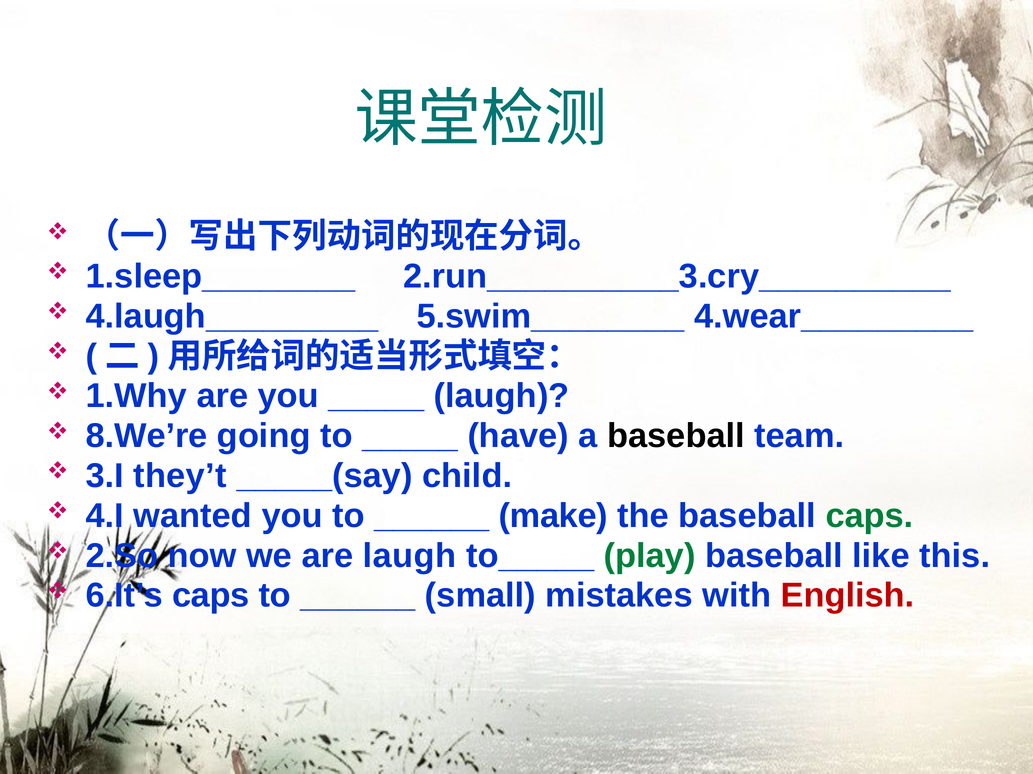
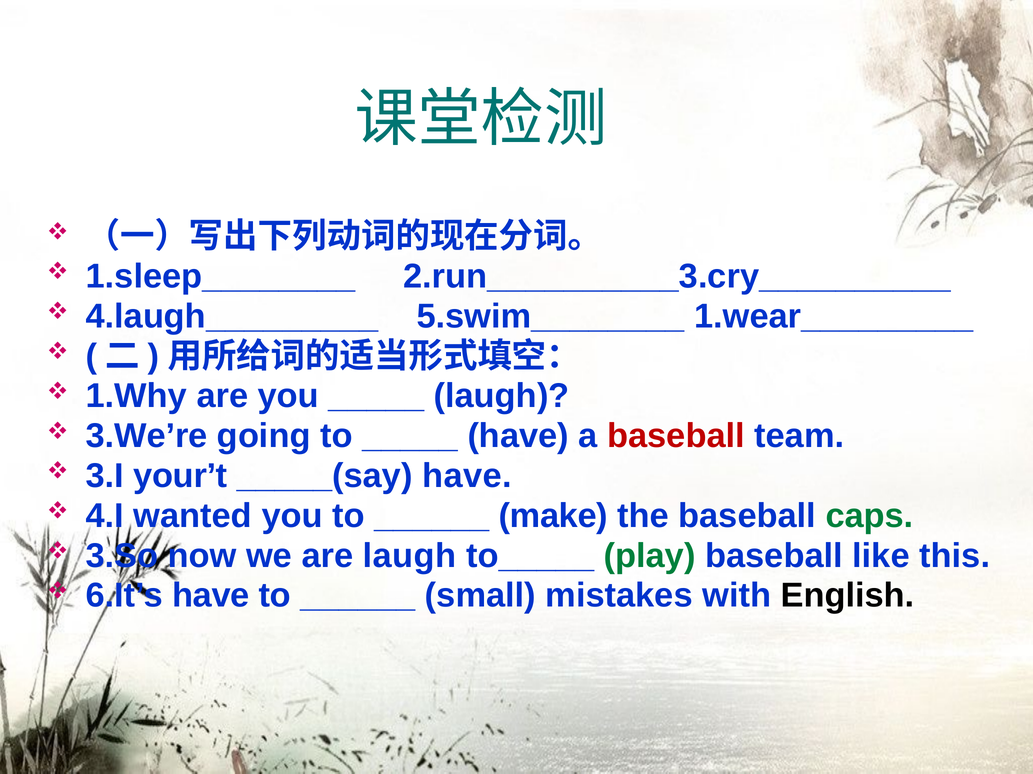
4.wear_________: 4.wear_________ -> 1.wear_________ (834, 317)
8.We’re: 8.We’re -> 3.We’re (147, 436)
baseball colour: black -> red (676, 436)
they’t: they’t -> your’t (180, 476)
_____(say child: child -> have (467, 476)
2.So: 2.So -> 3.So (122, 556)
6.It’s caps: caps -> have (211, 596)
English colour: red -> black (848, 596)
